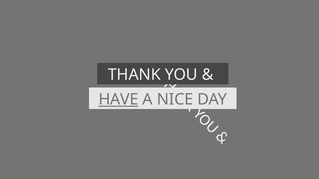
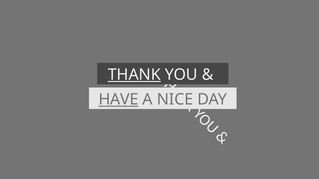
THANK underline: none -> present (134, 75)
